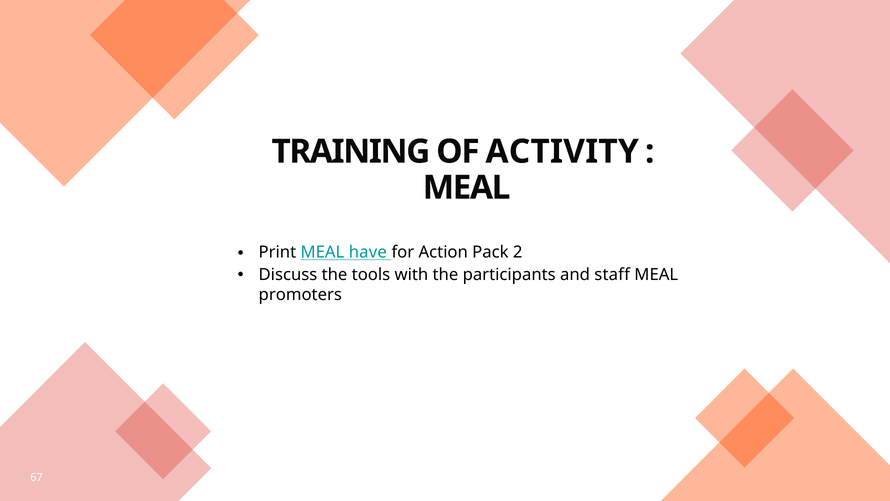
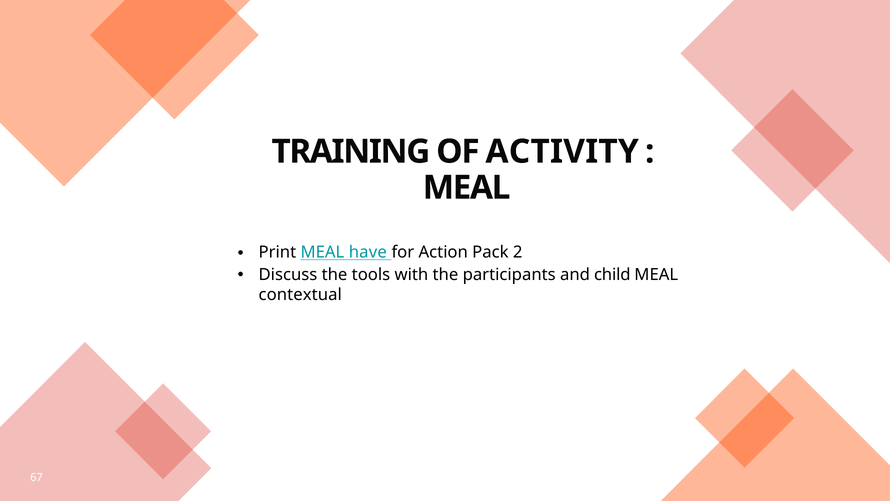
staff: staff -> child (612, 275)
promoters: promoters -> contextual (300, 295)
